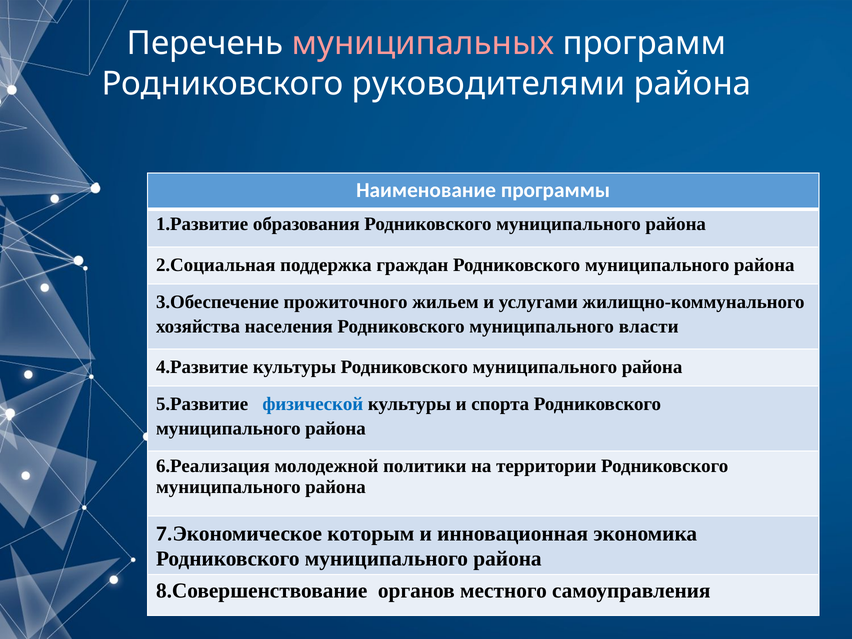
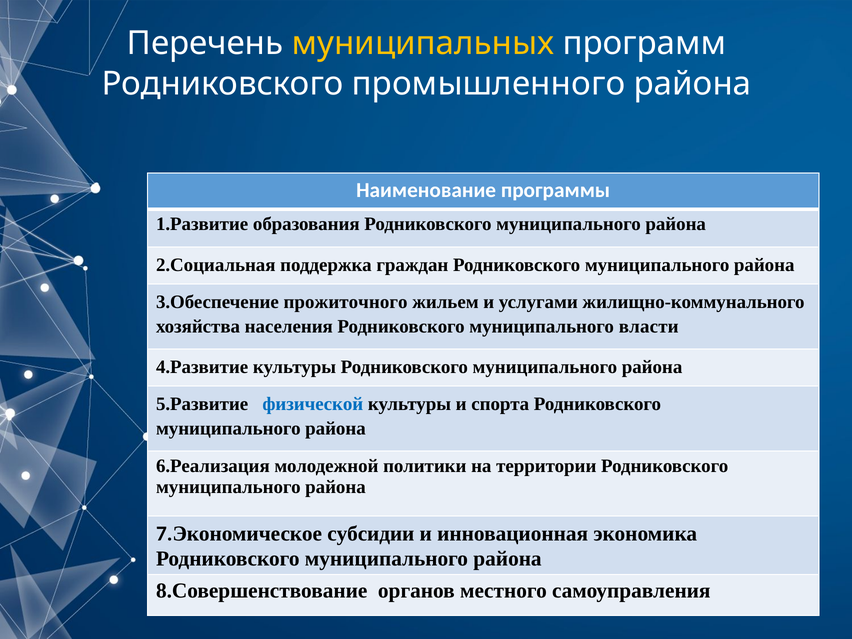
муниципальных colour: pink -> yellow (423, 43)
руководителями: руководителями -> промышленного (489, 84)
которым: которым -> субсидии (371, 534)
